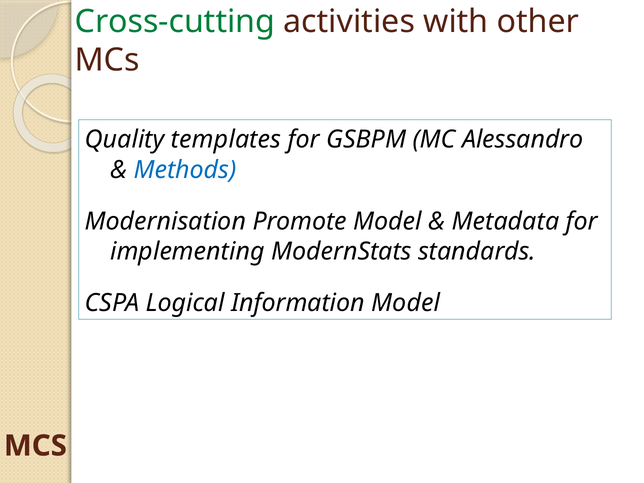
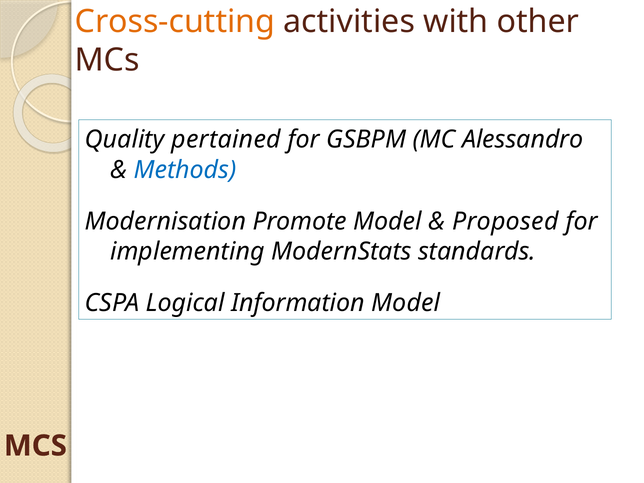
Cross-cutting colour: green -> orange (175, 22)
templates: templates -> pertained (226, 140)
Metadata: Metadata -> Proposed (505, 221)
